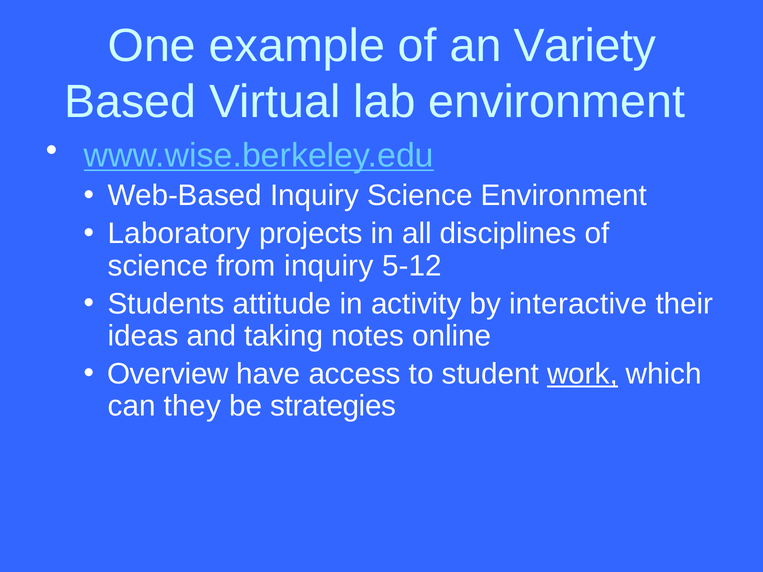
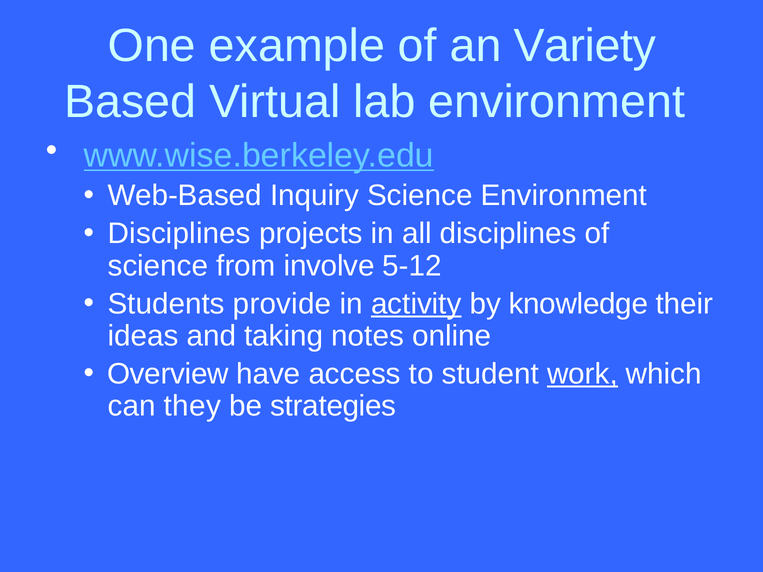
Laboratory: Laboratory -> Disciplines (179, 234)
from inquiry: inquiry -> involve (329, 266)
attitude: attitude -> provide (282, 304)
activity underline: none -> present (416, 304)
interactive: interactive -> knowledge (578, 304)
